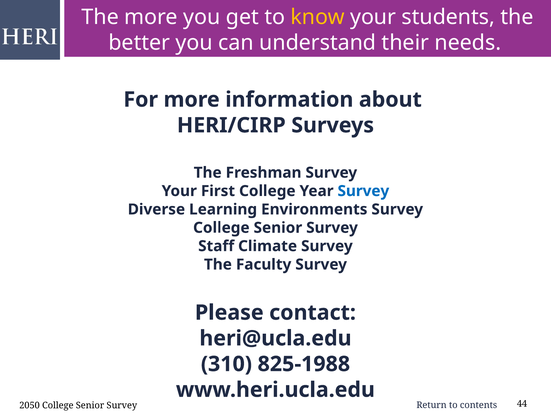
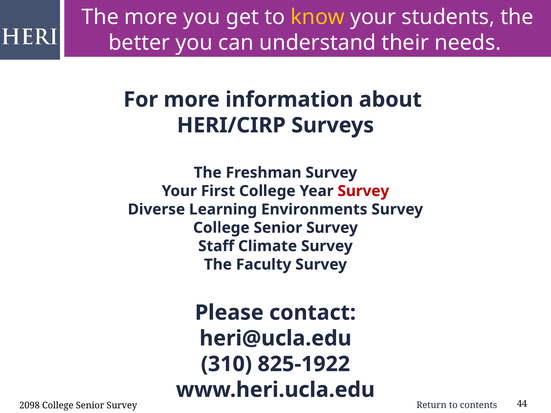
Survey colour: blue -> red (363, 191)
825-1988: 825-1988 -> 825-1922 (304, 364)
2050: 2050 -> 2098 (30, 406)
